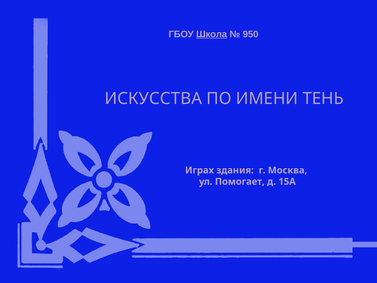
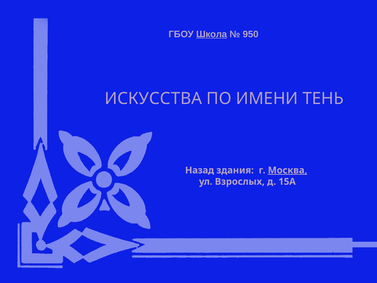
Играх: Играх -> Назад (200, 170)
Москва underline: none -> present (288, 170)
Помогает: Помогает -> Взрослых (240, 181)
